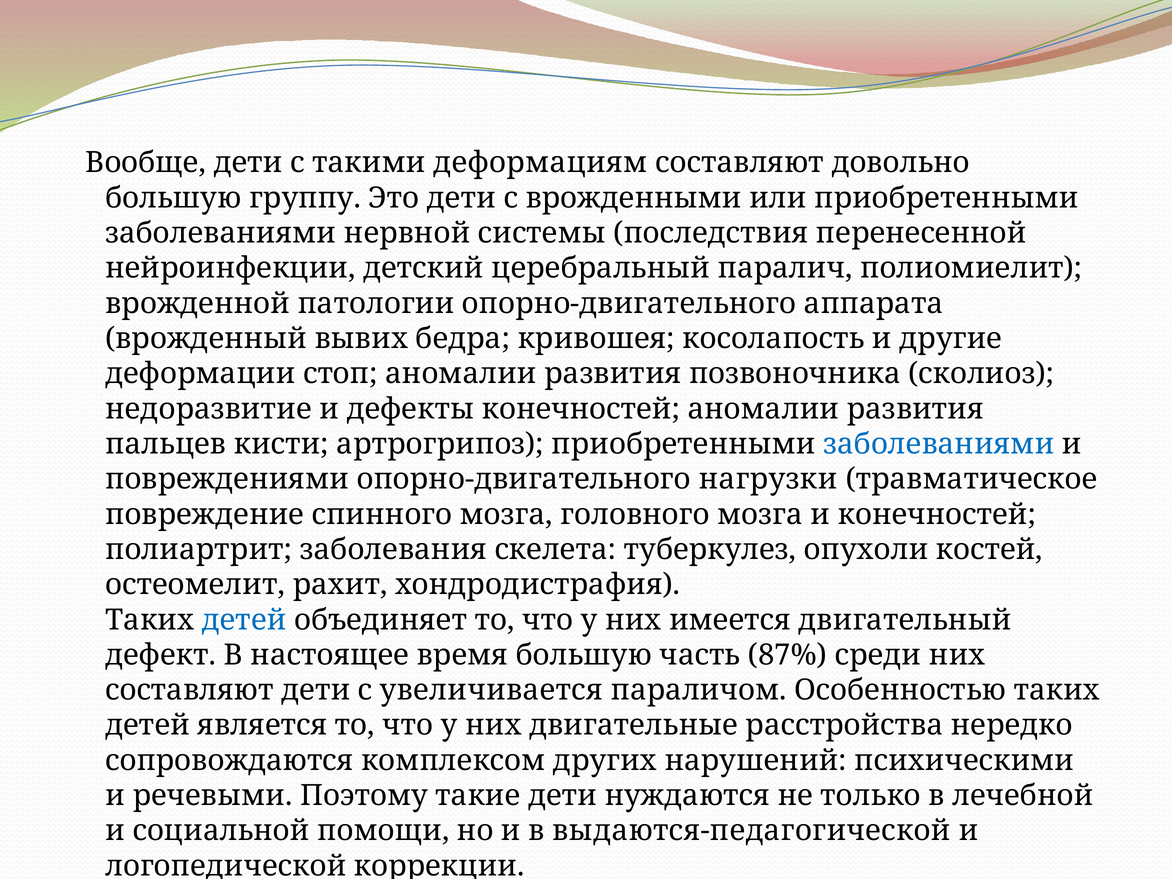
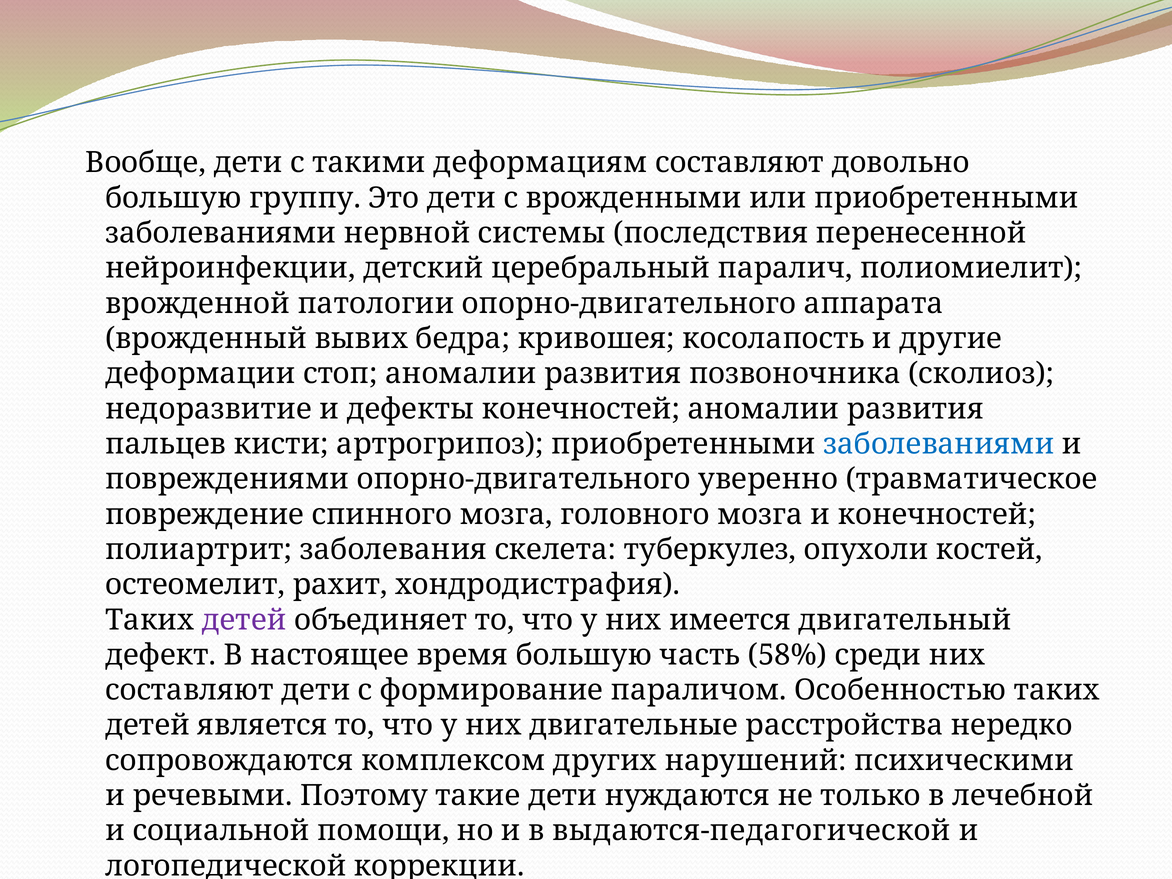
нагрузки: нагрузки -> уверенно (768, 479)
детей colour: blue -> purple (244, 620)
87%: 87% -> 58% (788, 655)
увеличивается: увеличивается -> формирование (492, 690)
